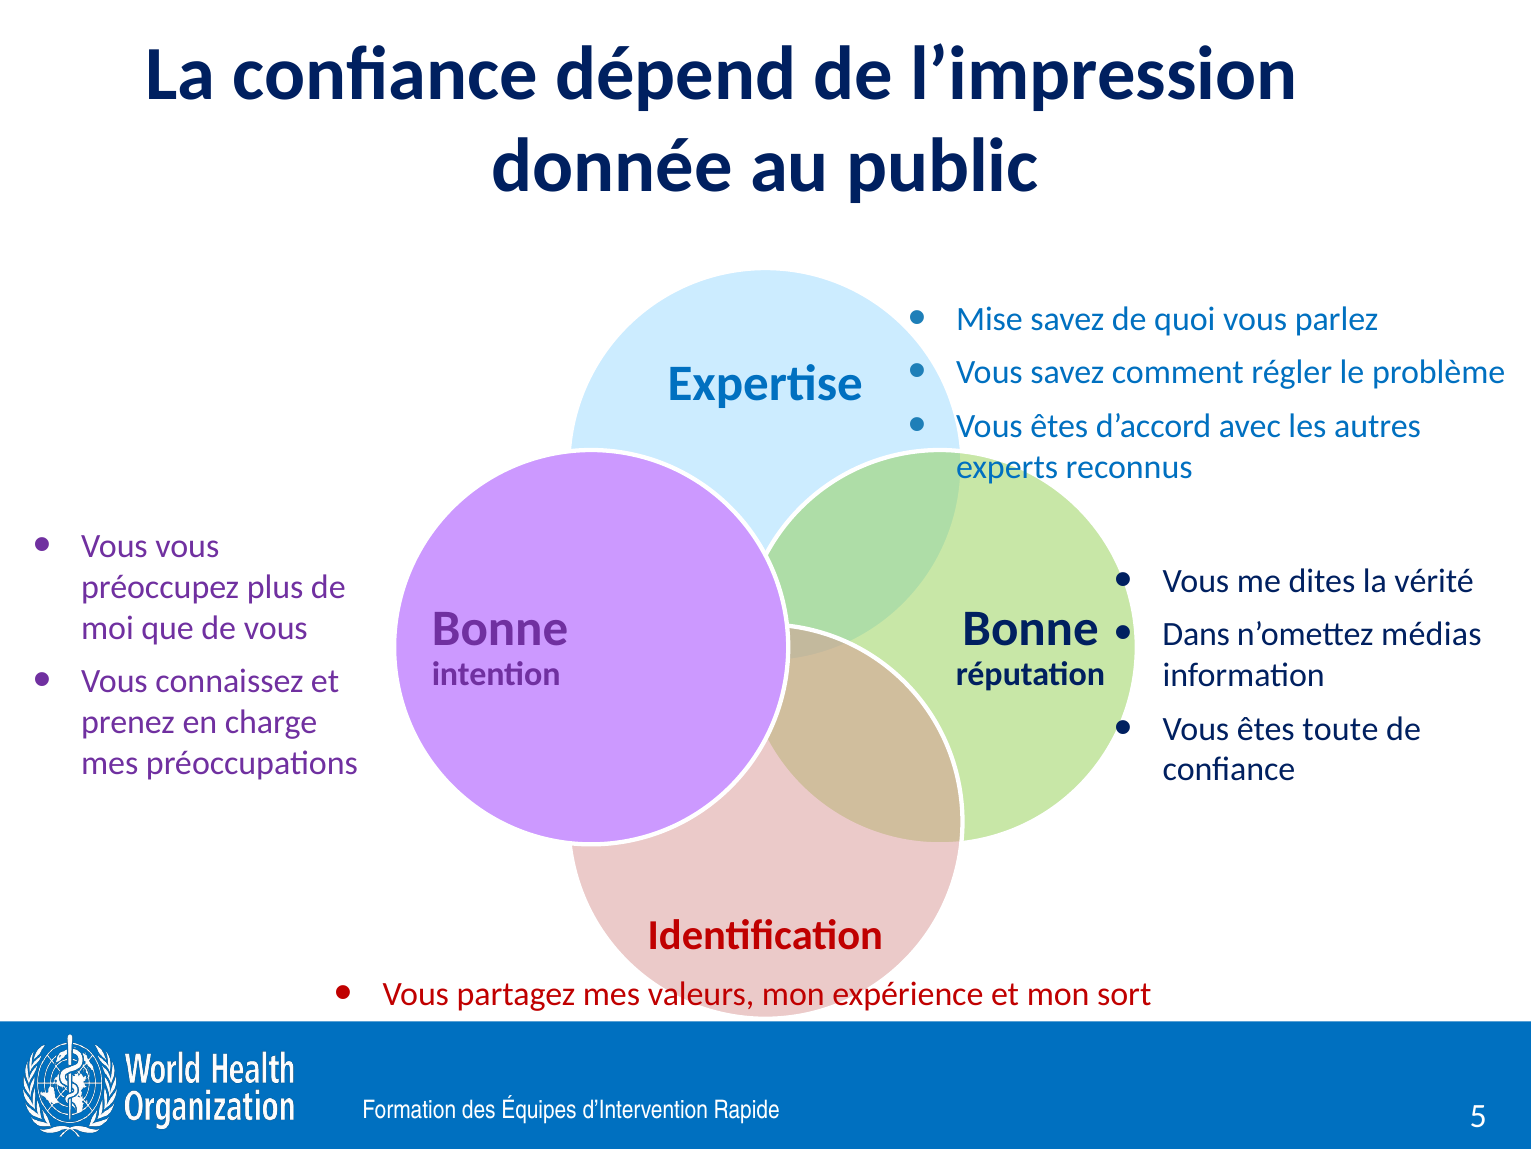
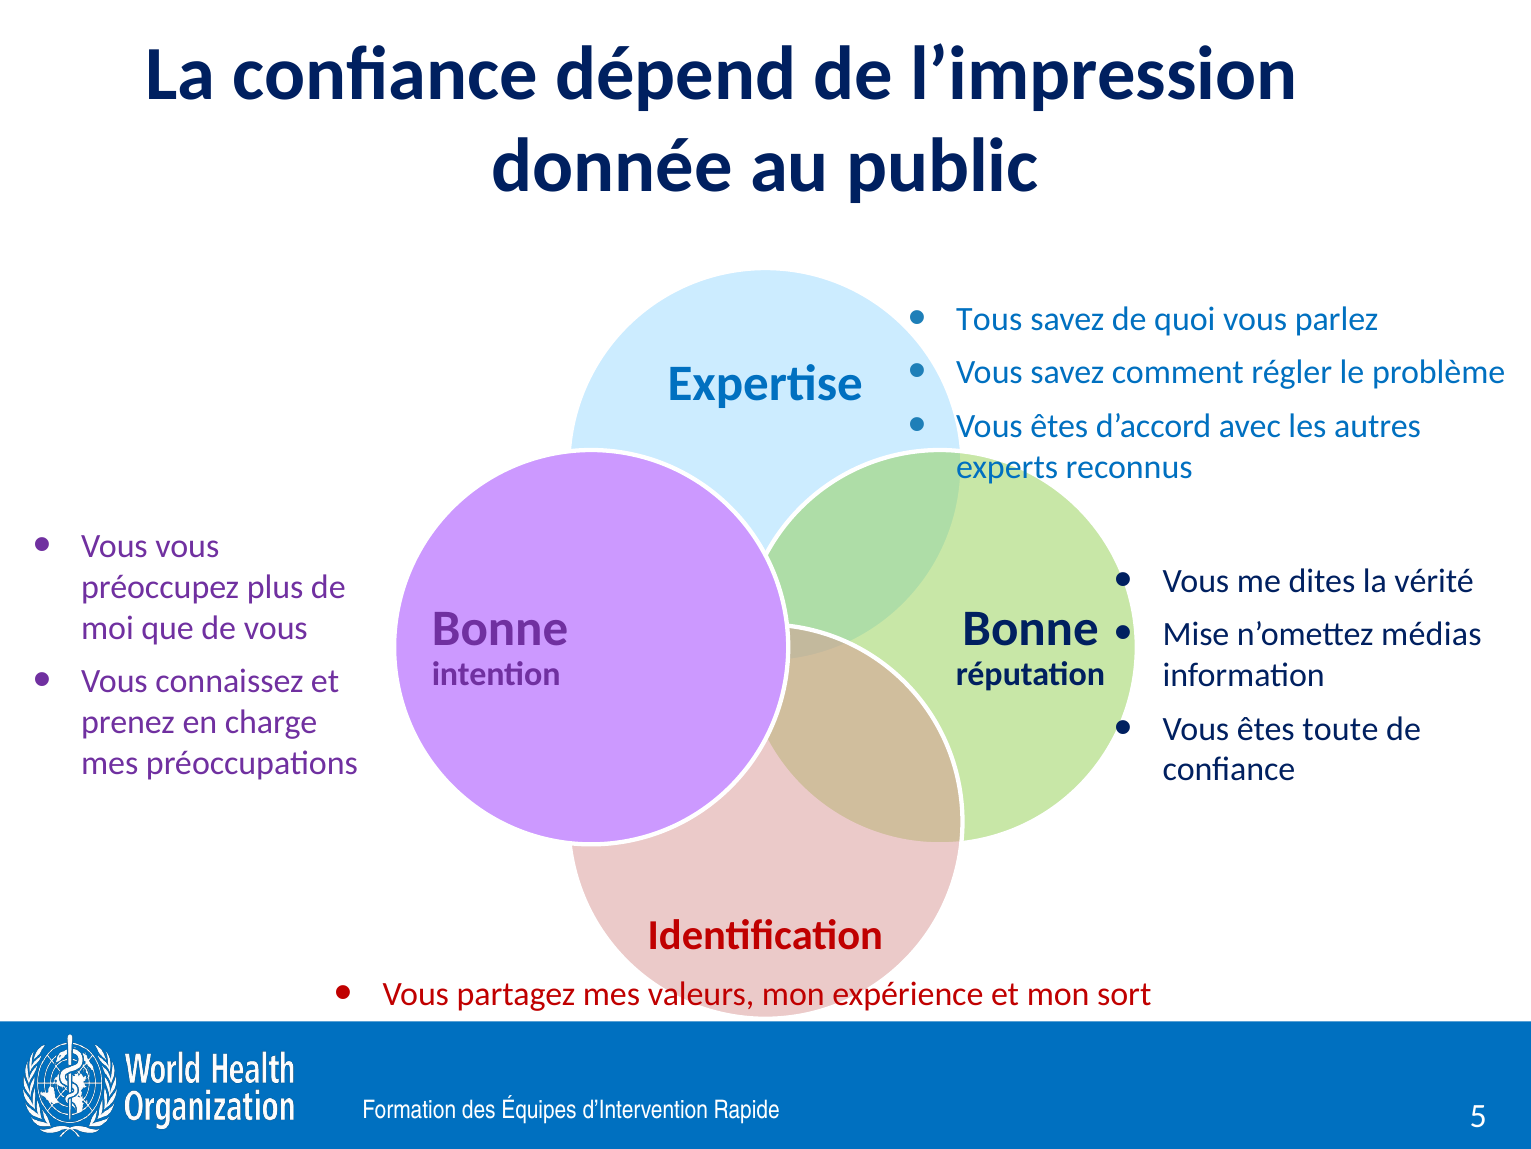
Mise: Mise -> Tous (989, 319)
Dans: Dans -> Mise (1196, 634)
